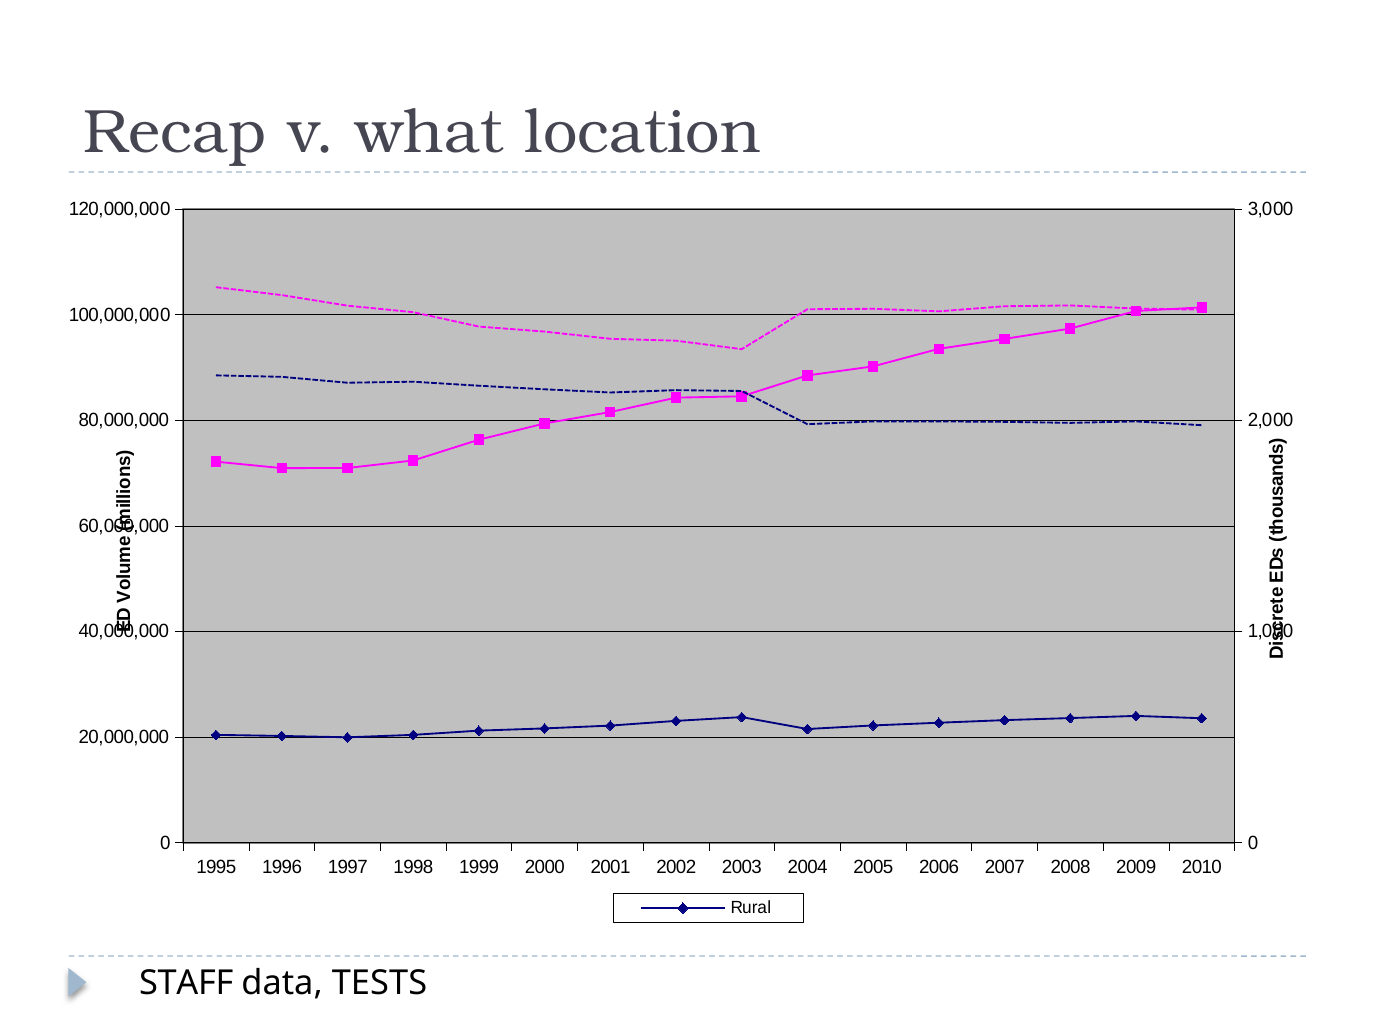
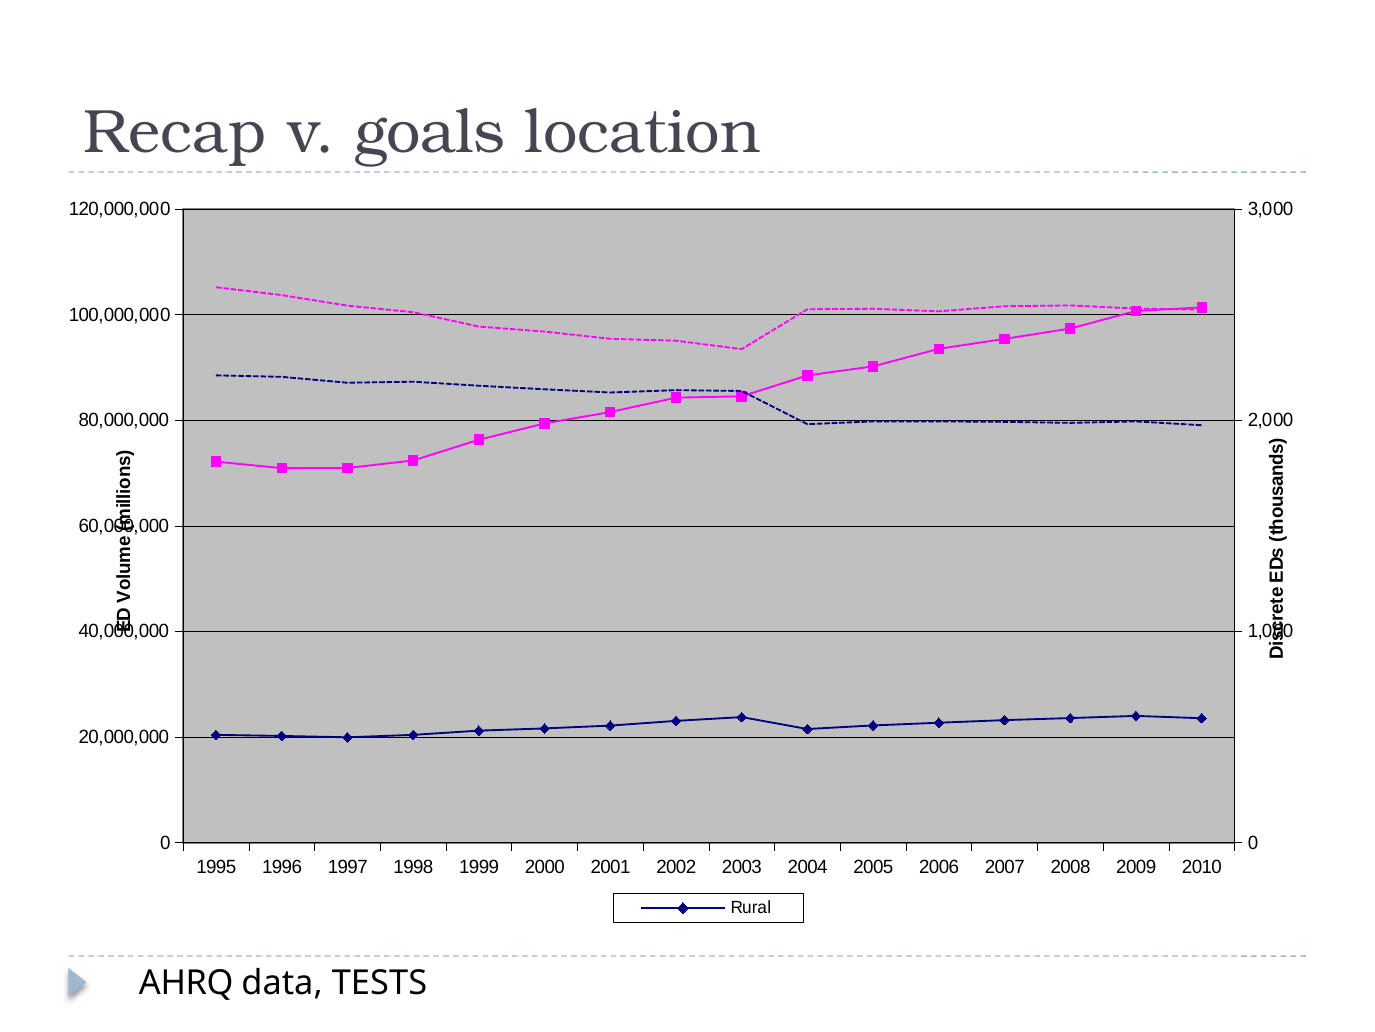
what: what -> goals (430, 133)
STAFF: STAFF -> AHRQ (186, 983)
